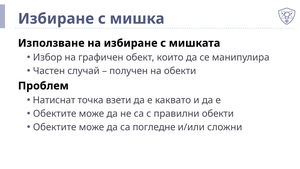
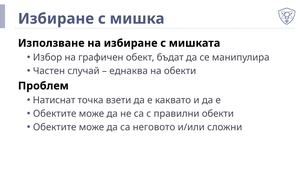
които: които -> бъдат (170, 57)
получен: получен -> еднаква (129, 71)
погледне: погледне -> неговото (154, 127)
